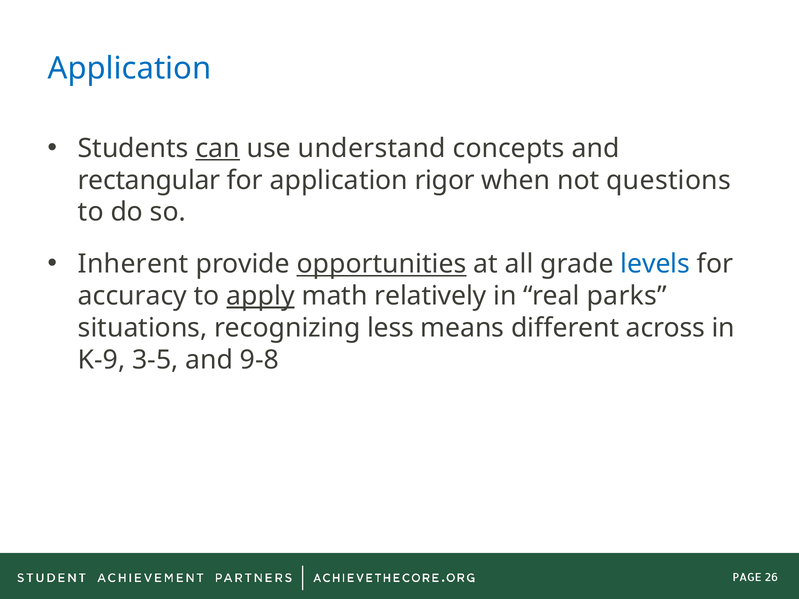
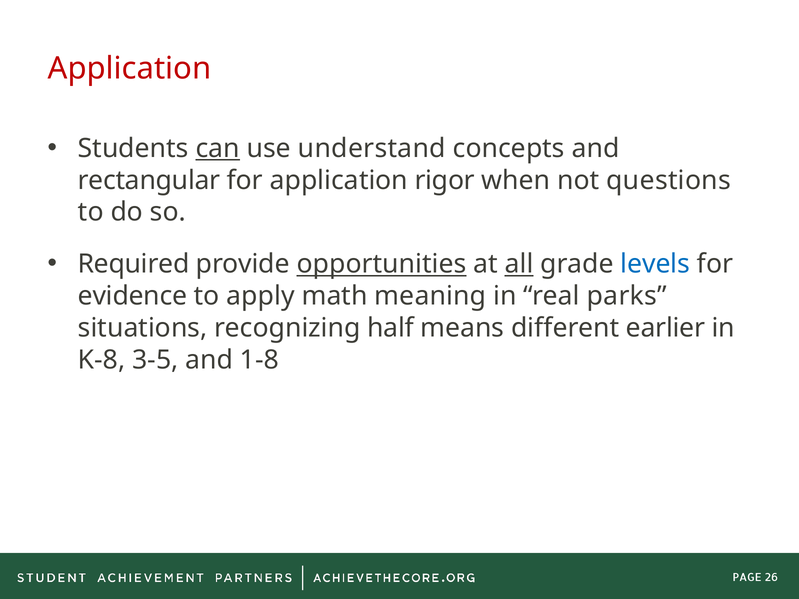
Application colour: blue -> red (130, 69)
Inherent: Inherent -> Required (133, 264)
all underline: none -> present (519, 264)
accuracy: accuracy -> evidence (133, 296)
apply underline: present -> none (261, 296)
relatively: relatively -> meaning (430, 296)
less: less -> half (391, 328)
across: across -> earlier (665, 328)
K-9: K-9 -> K-8 (102, 360)
9-8: 9-8 -> 1-8 (259, 360)
